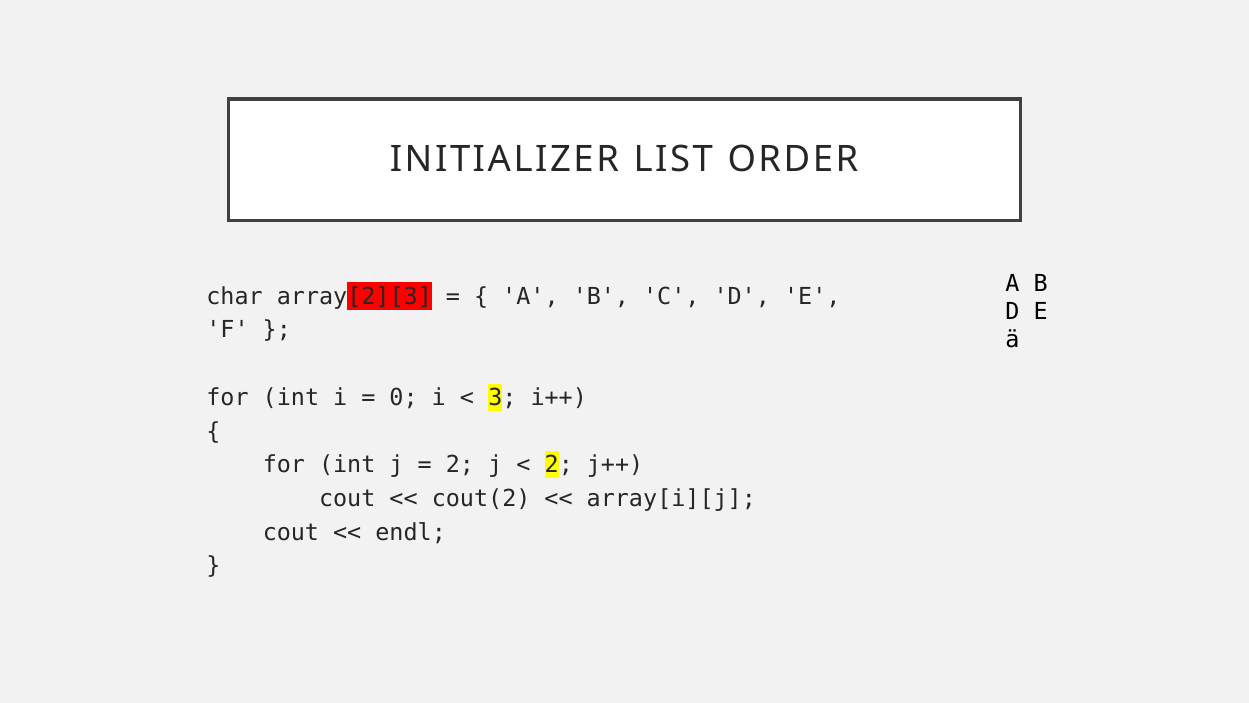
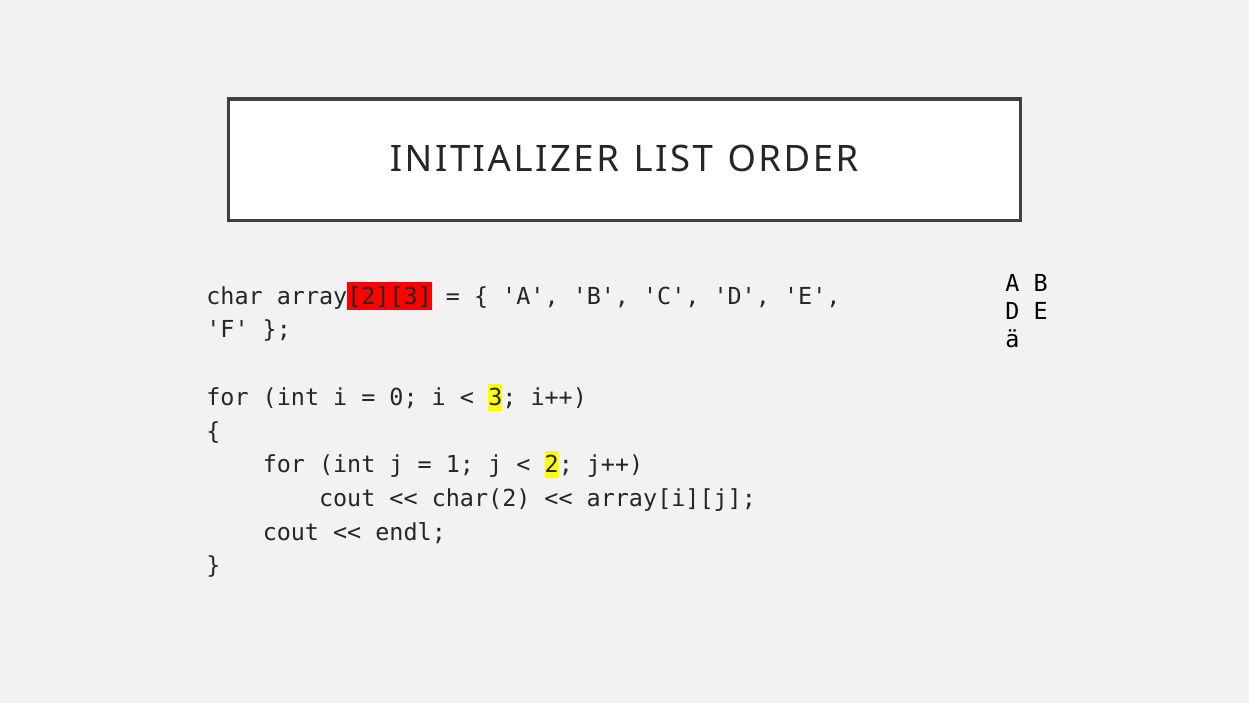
2: 2 -> 1 (460, 465)
cout(2: cout(2 -> char(2 (481, 498)
